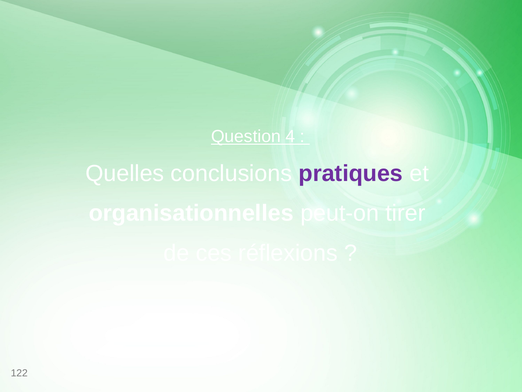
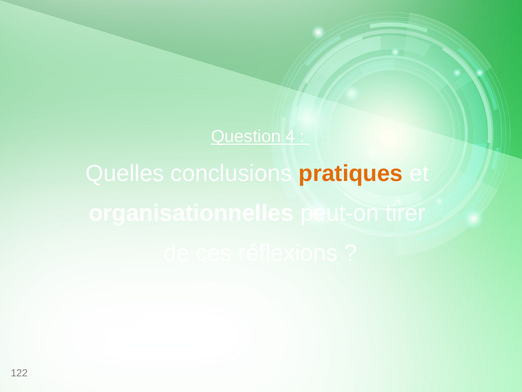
pratiques colour: purple -> orange (351, 173)
